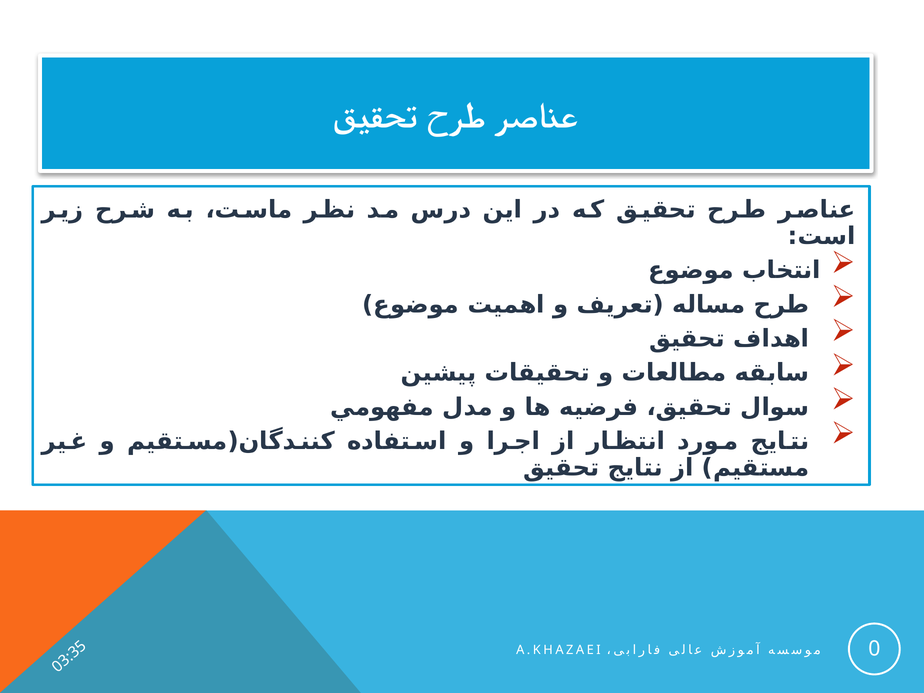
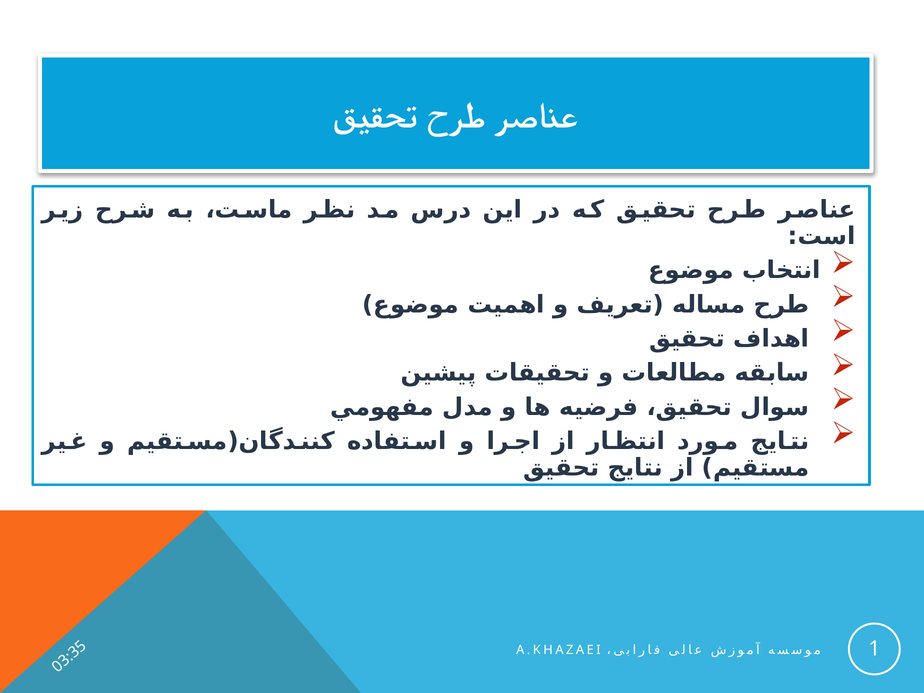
A.KHAZAEI 0: 0 -> 1 (874, 649)
